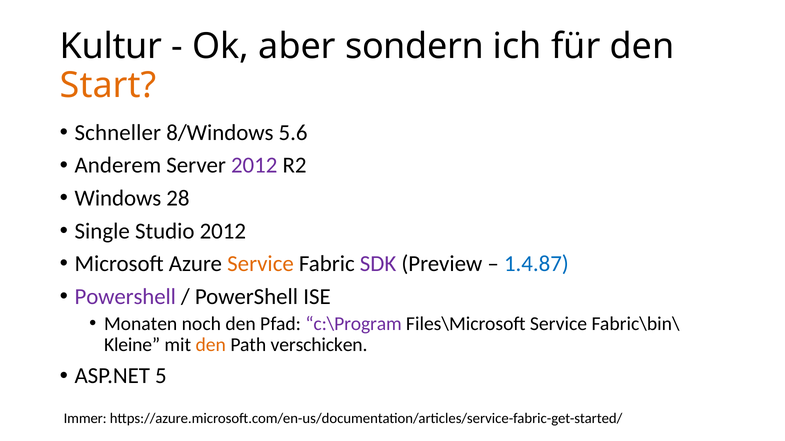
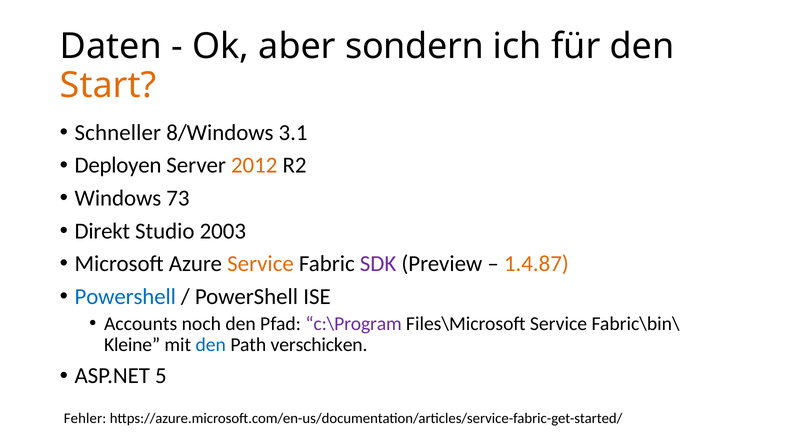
Kultur: Kultur -> Daten (111, 47)
5.6: 5.6 -> 3.1 (293, 133)
Anderem: Anderem -> Deployen (118, 166)
2012 colour: purple -> orange (254, 166)
28: 28 -> 73 (178, 198)
Single: Single -> Direkt (102, 231)
Studio 2012: 2012 -> 2003 (223, 231)
1.4.87 colour: blue -> orange (536, 264)
Powershell colour: purple -> blue (125, 297)
Monaten: Monaten -> Accounts (141, 324)
den colour: orange -> blue (211, 345)
Immer: Immer -> Fehler (85, 419)
